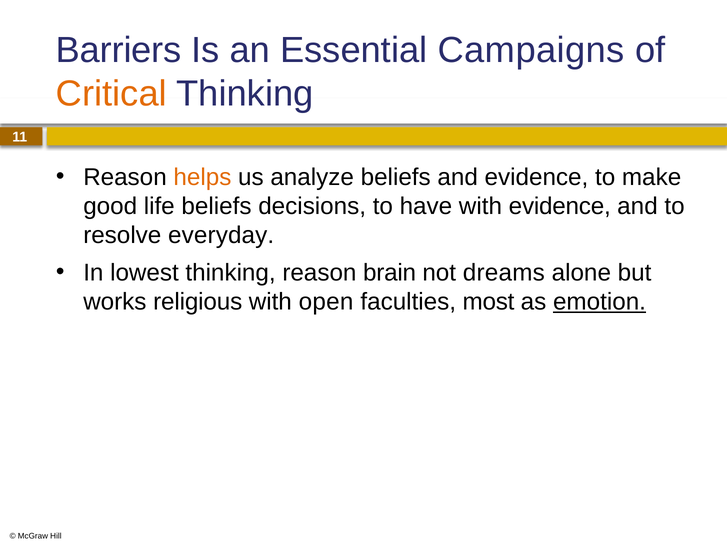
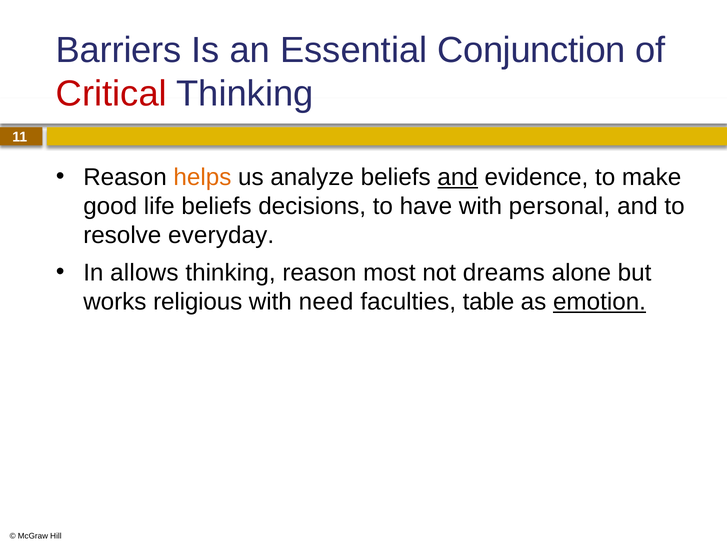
Campaigns: Campaigns -> Conjunction (531, 50)
Critical colour: orange -> red (111, 94)
and underline: none -> present (458, 177)
with evidence: evidence -> personal (560, 206)
lowest: lowest -> allows (144, 273)
brain: brain -> most (389, 273)
open: open -> need (326, 302)
most: most -> table (488, 302)
